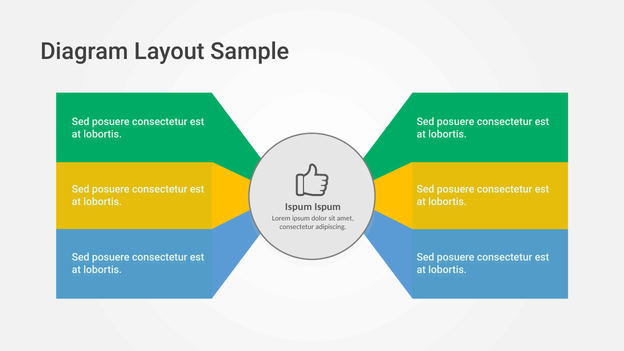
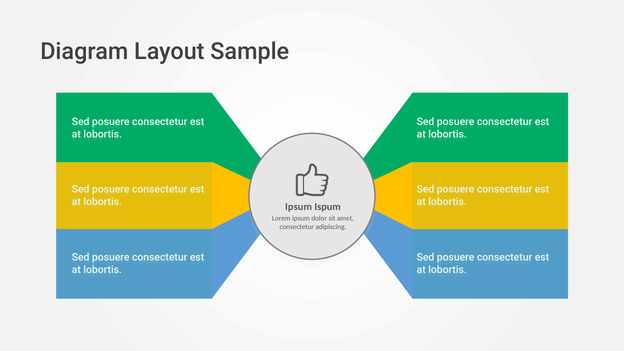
Ispum: Ispum -> Ipsum (299, 207)
